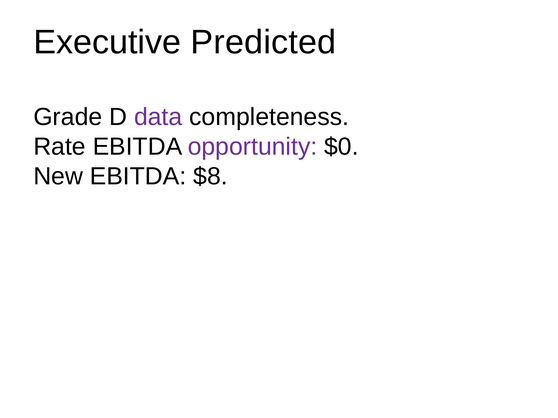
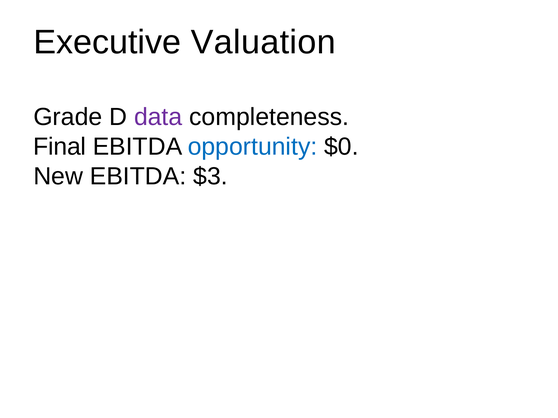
Predicted: Predicted -> Valuation (263, 42)
Rate: Rate -> Final (60, 147)
opportunity colour: purple -> blue (253, 147)
$8: $8 -> $3 (211, 177)
